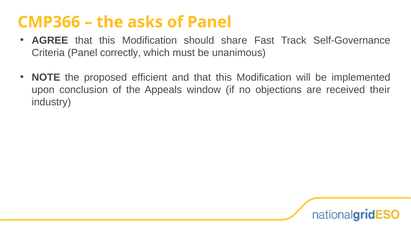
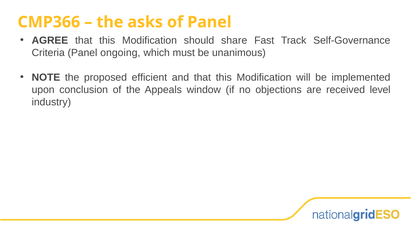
correctly: correctly -> ongoing (120, 53)
their: their -> level (380, 90)
